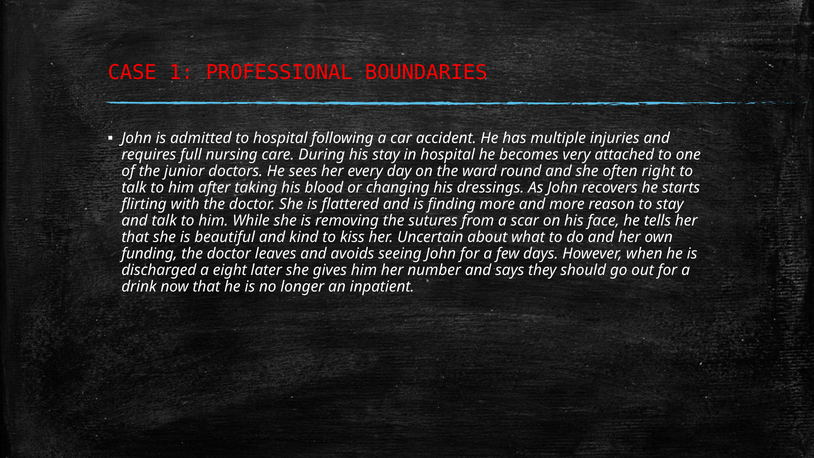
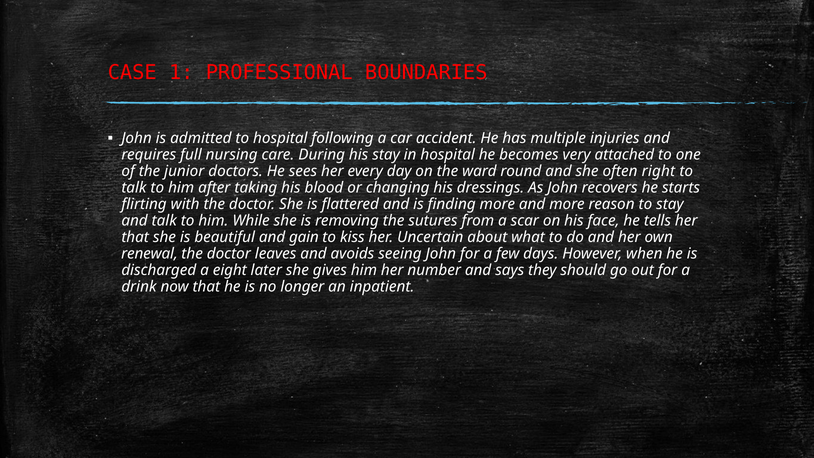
kind: kind -> gain (304, 237)
funding: funding -> renewal (149, 254)
